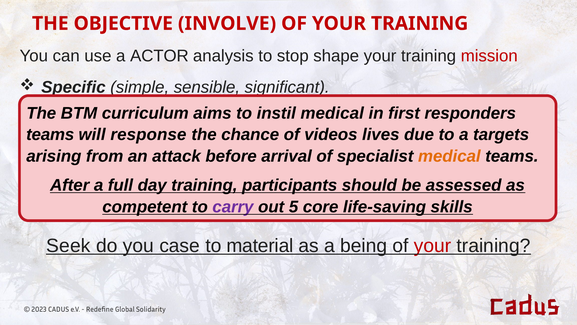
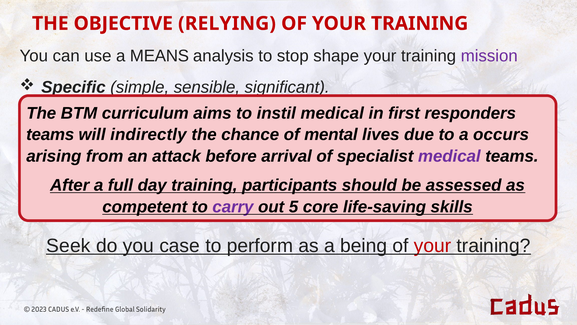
INVOLVE: INVOLVE -> RELYING (227, 23)
ACTOR: ACTOR -> MEANS (159, 56)
mission colour: red -> purple (489, 56)
response: response -> indirectly (148, 135)
videos: videos -> mental (331, 135)
targets: targets -> occurs (501, 135)
medical colour: orange -> purple (449, 156)
material: material -> perform (260, 245)
